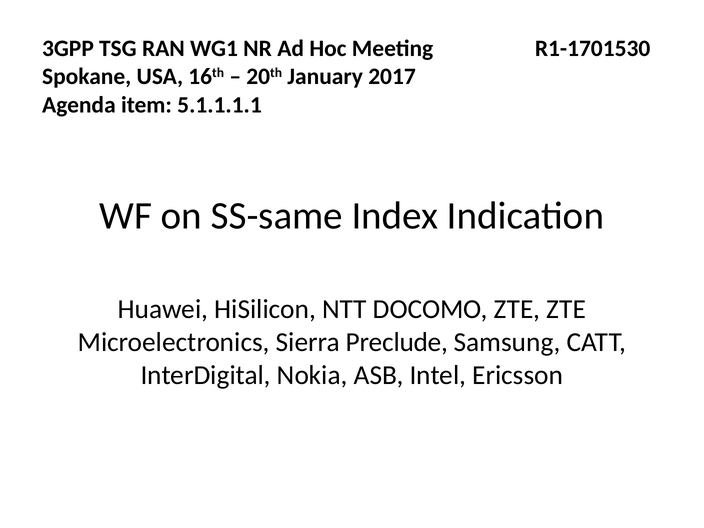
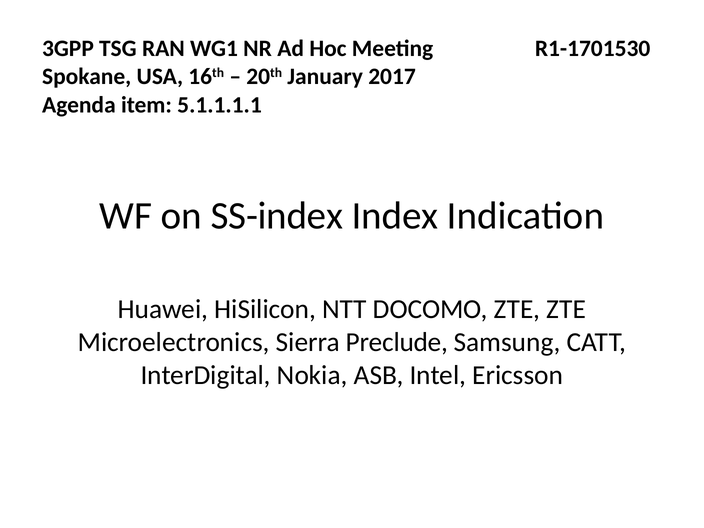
SS-same: SS-same -> SS-index (277, 216)
